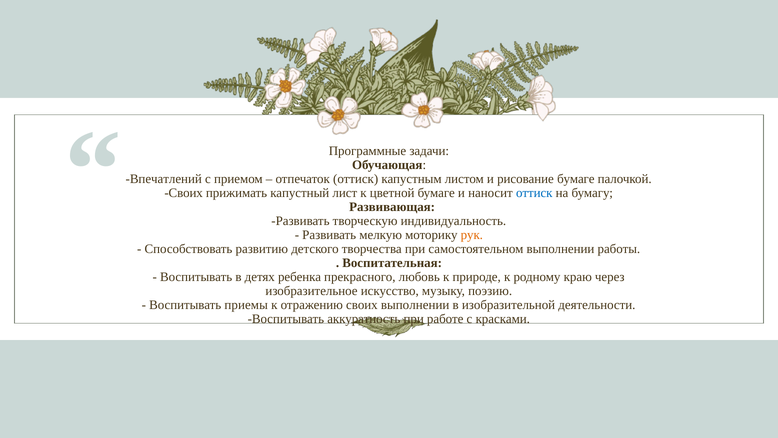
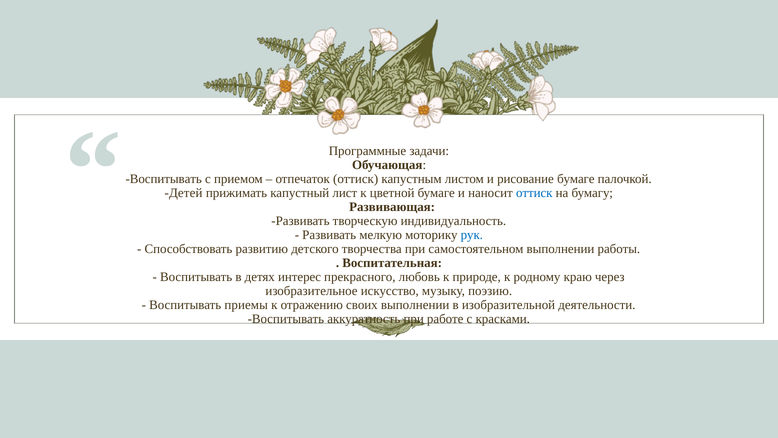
Впечатлений: Впечатлений -> Воспитывать (164, 179)
Своих: Своих -> Детей (183, 193)
рук colour: orange -> blue (472, 235)
ребенка: ребенка -> интерес (300, 277)
